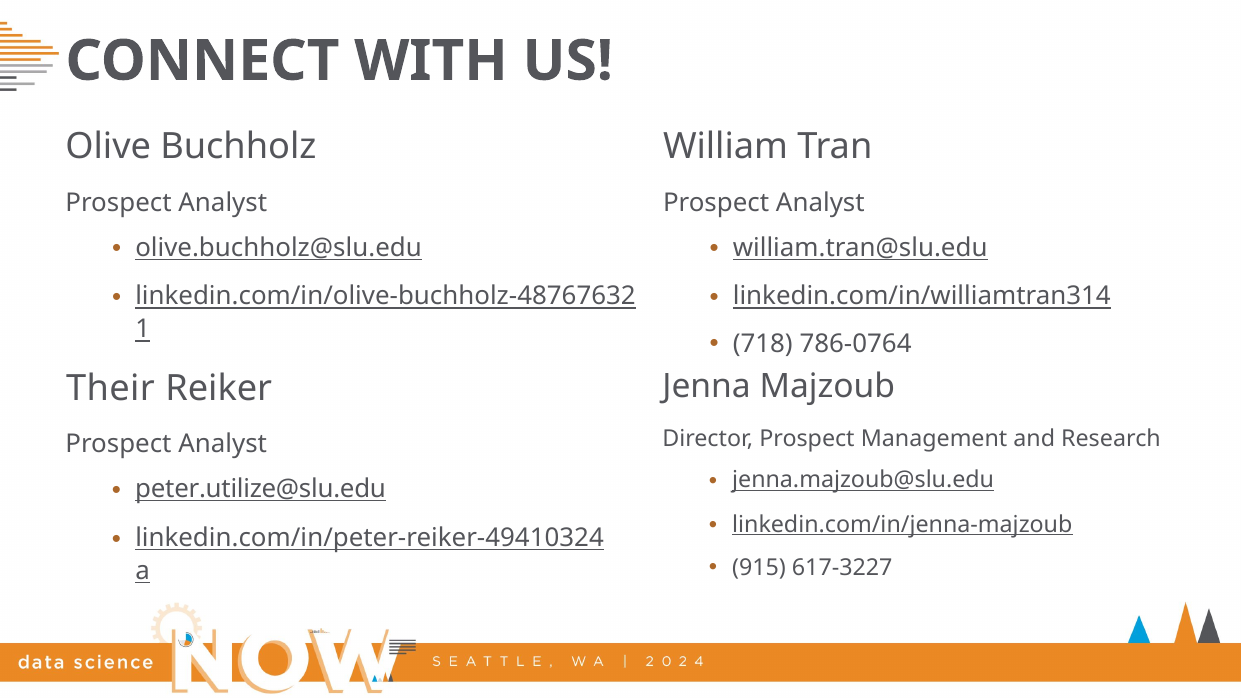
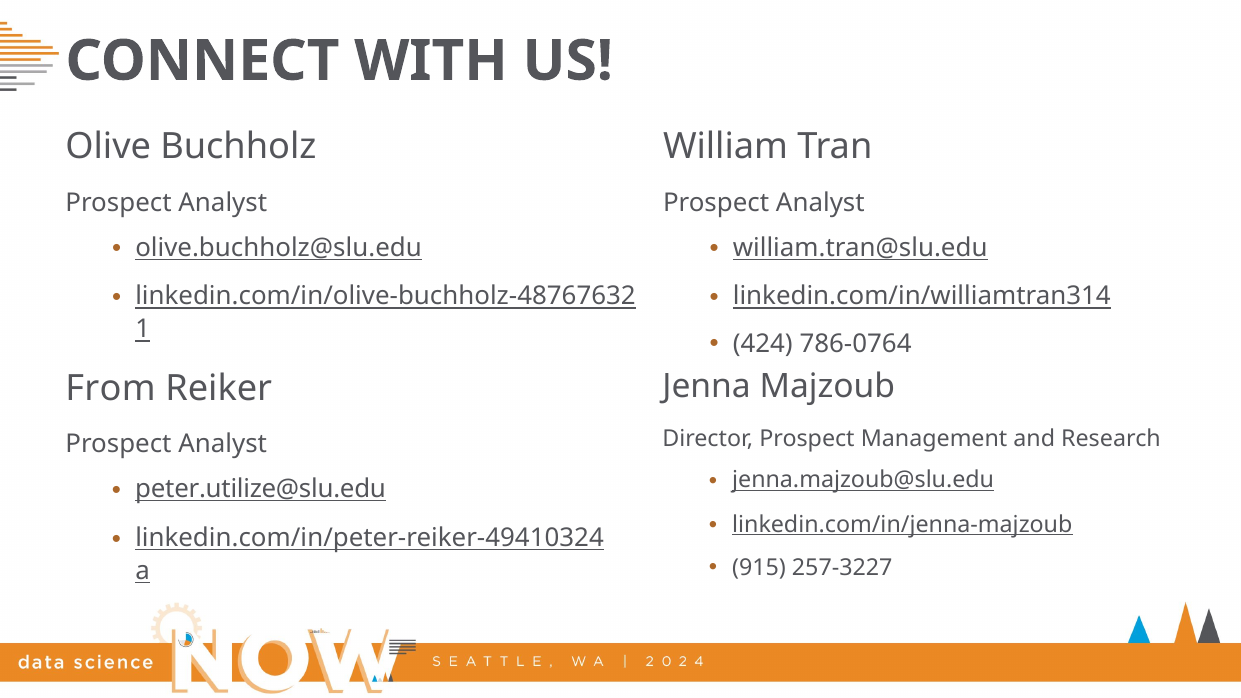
718: 718 -> 424 (763, 344)
Their: Their -> From (111, 388)
617-3227: 617-3227 -> 257-3227 (842, 568)
